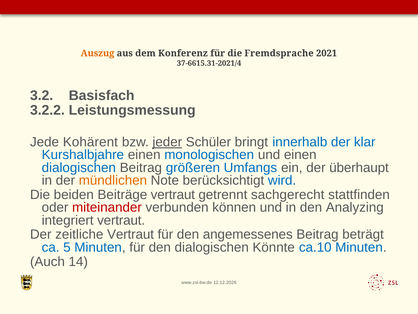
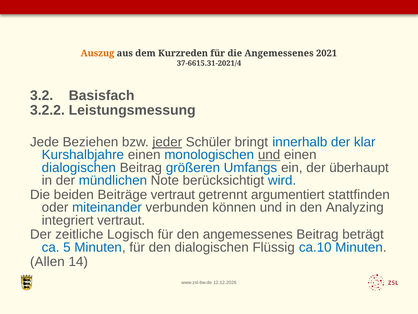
Konferenz: Konferenz -> Kurzreden (183, 53)
die Fremdsprache: Fremdsprache -> Angemessenes (279, 53)
Kohärent: Kohärent -> Beziehen (90, 142)
und underline: none -> present (269, 155)
mündlichen colour: orange -> blue (113, 180)
sachgerecht: sachgerecht -> argumentiert (288, 194)
miteinander colour: red -> blue (107, 207)
zeitliche Vertraut: Vertraut -> Logisch (130, 234)
Könnte: Könnte -> Flüssig (274, 247)
Auch: Auch -> Allen (47, 261)
